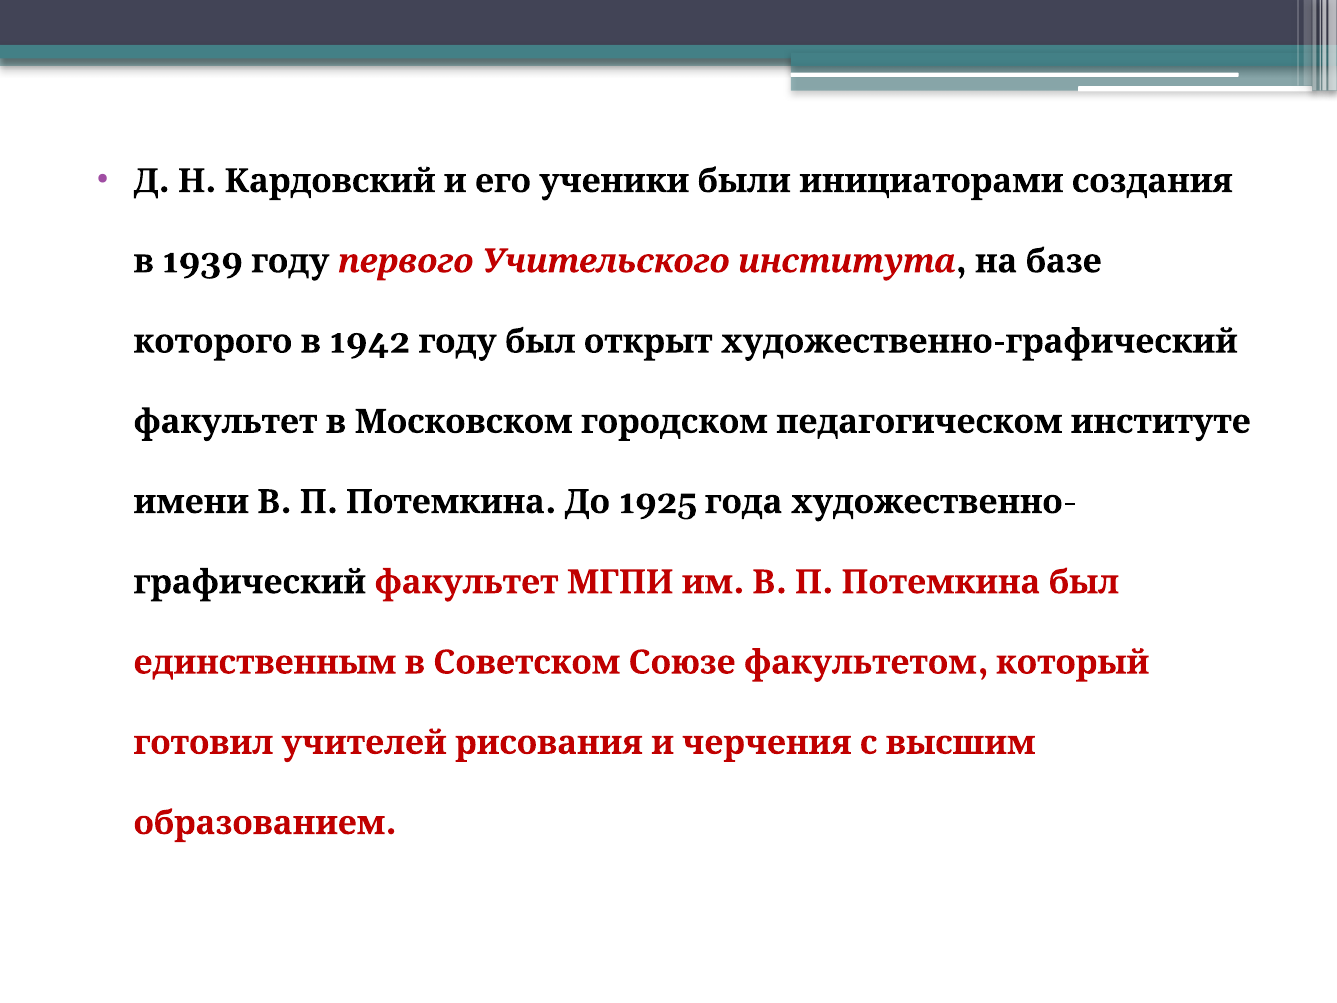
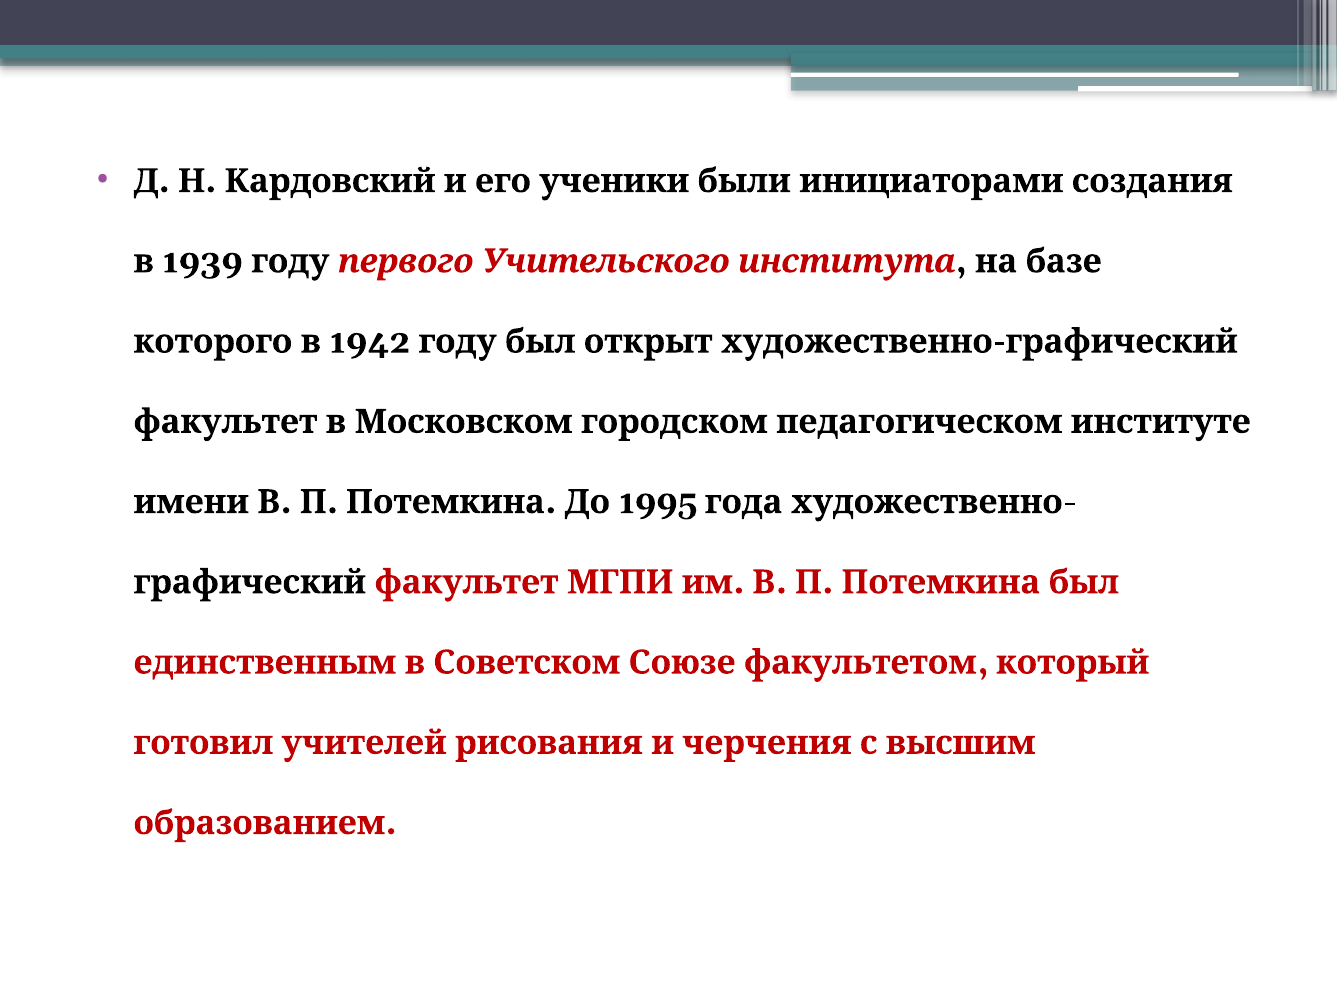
1925: 1925 -> 1995 (658, 502)
